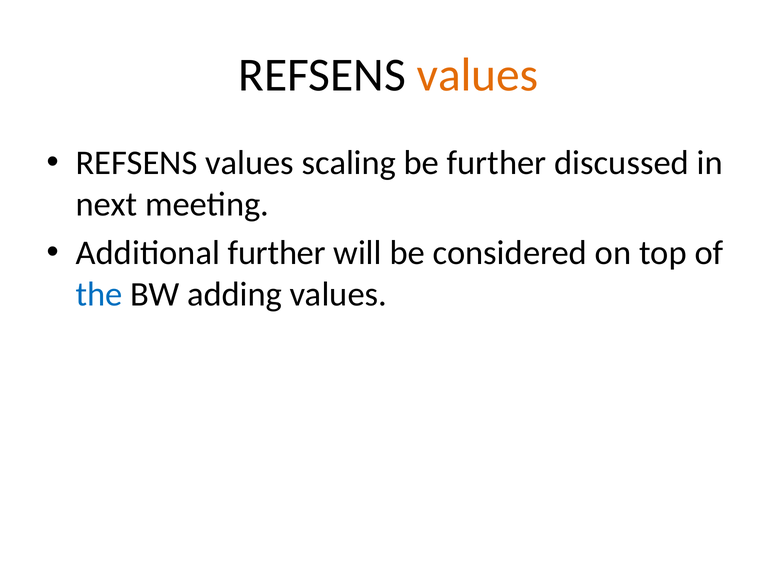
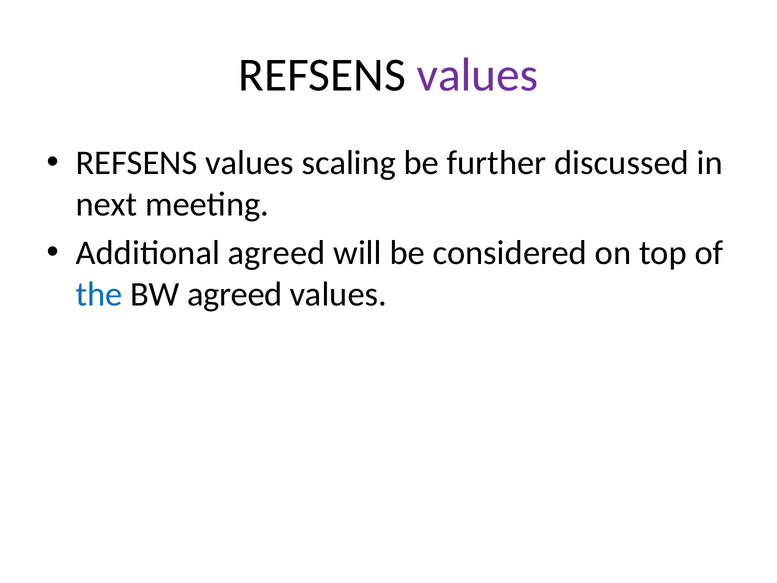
values colour: orange -> purple (478, 75)
Additional further: further -> agreed (277, 253)
BW adding: adding -> agreed (235, 294)
